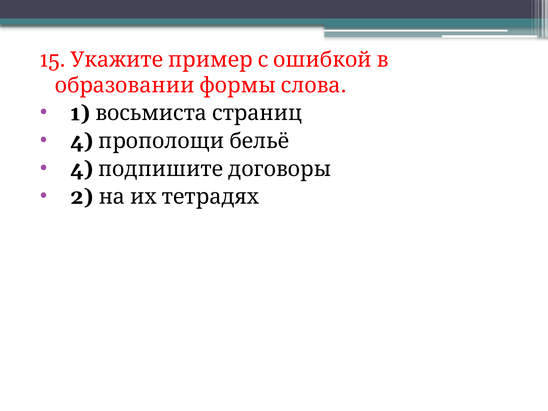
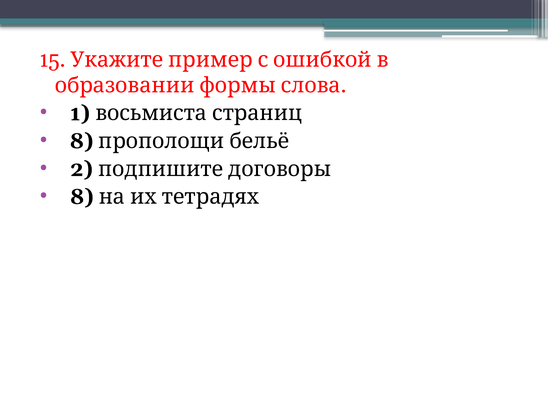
4: 4 -> 8 (82, 141)
4: 4 -> 2 (81, 169)
2: 2 -> 8 (82, 197)
